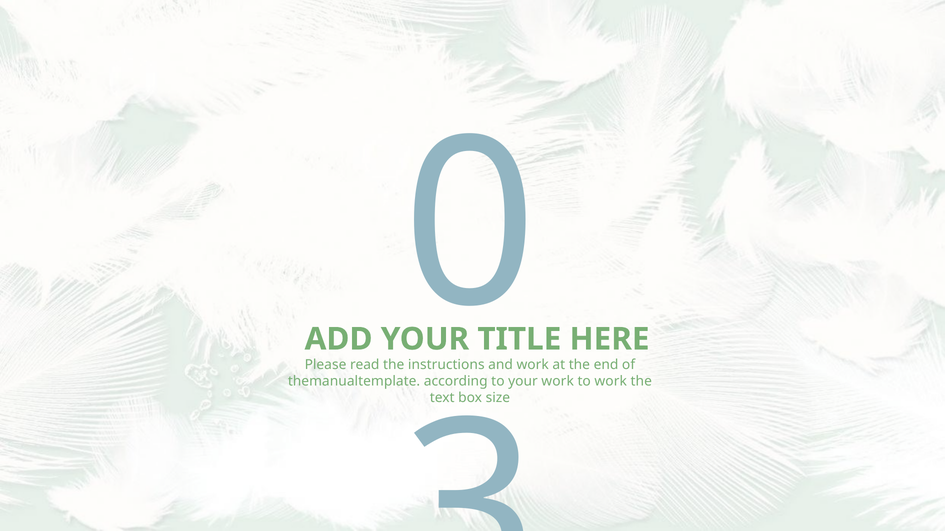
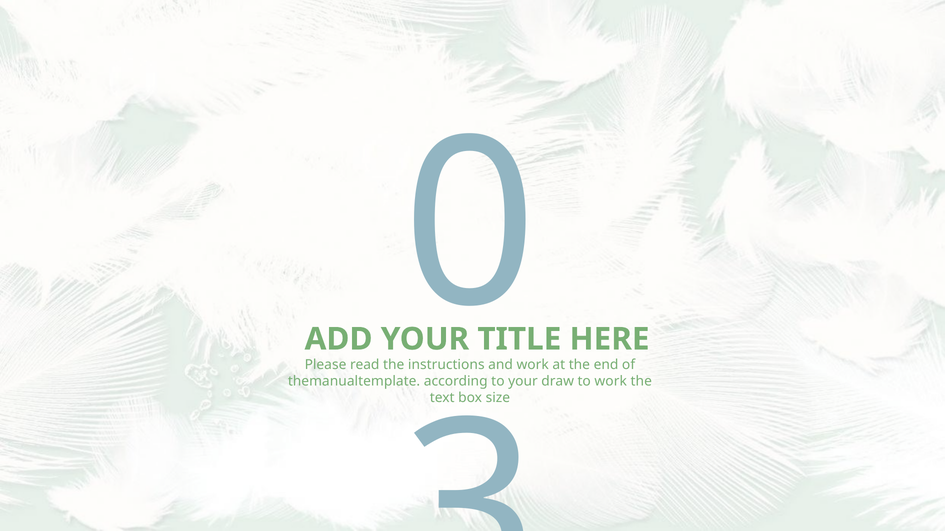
work: work -> draw (558, 381)
